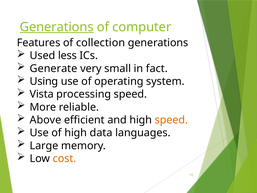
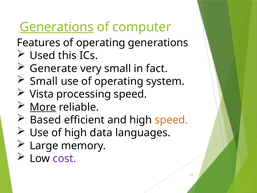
Features of collection: collection -> operating (101, 43)
less: less -> this (67, 56)
Using: Using -> Small (44, 81)
More underline: none -> present (43, 107)
Above: Above -> Based (45, 120)
cost colour: orange -> purple (65, 158)
